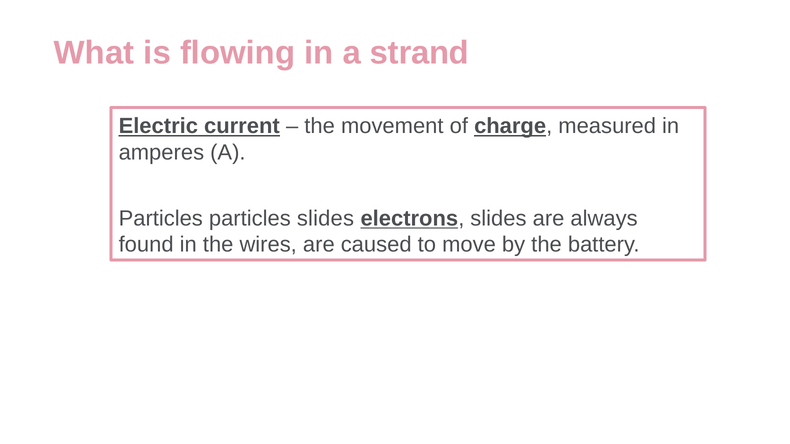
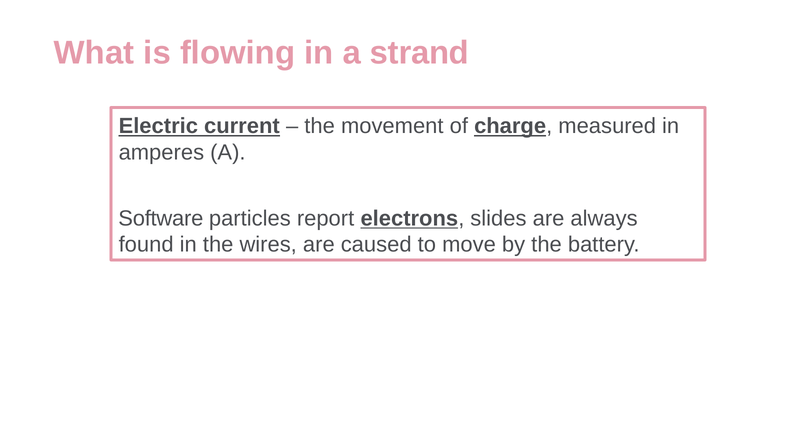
Particles: Particles -> Software (161, 218)
particles slides: slides -> report (326, 218)
